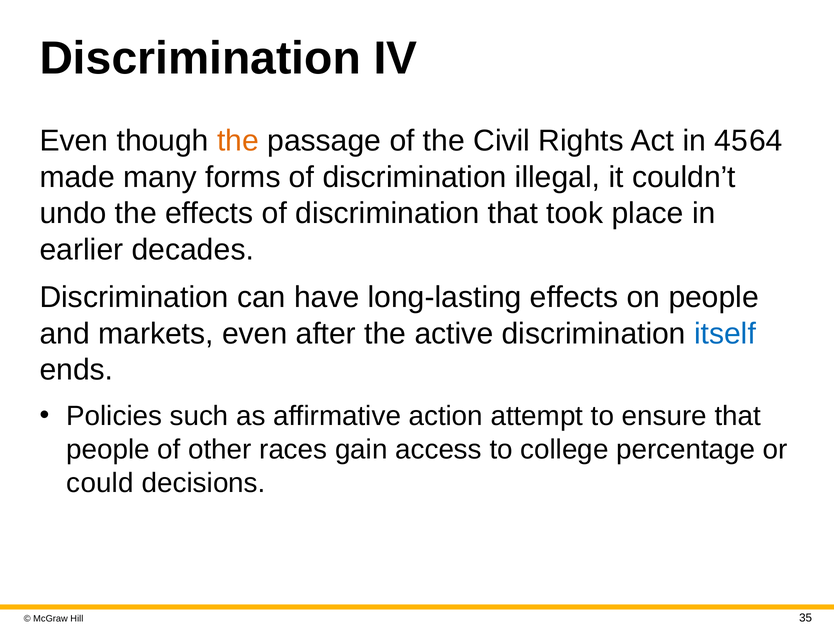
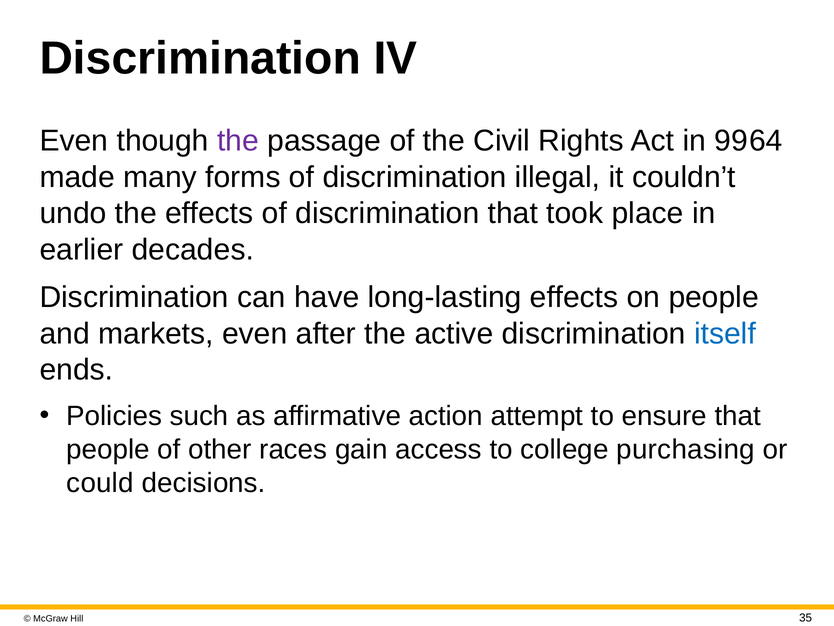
the colour: orange -> purple (238, 141)
45: 45 -> 99 (731, 141)
percentage: percentage -> purchasing (686, 449)
